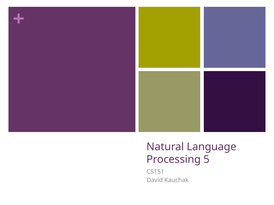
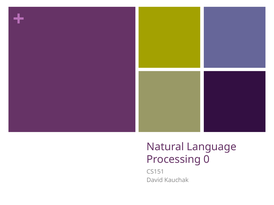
5: 5 -> 0 (207, 160)
